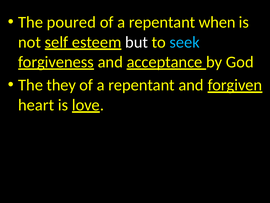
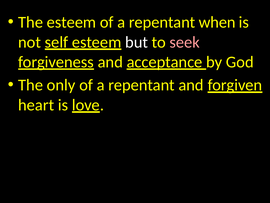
The poured: poured -> esteem (71, 22)
seek colour: light blue -> pink (185, 42)
they: they -> only (61, 85)
